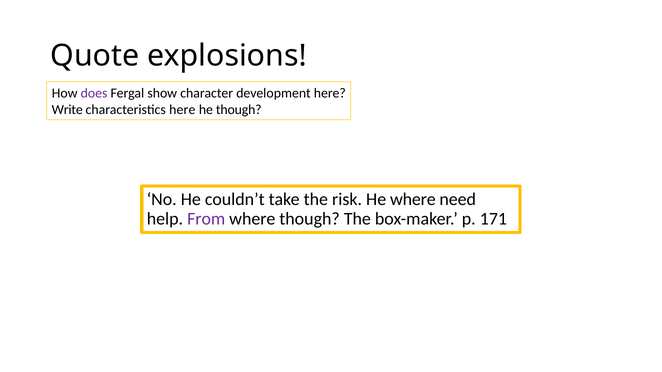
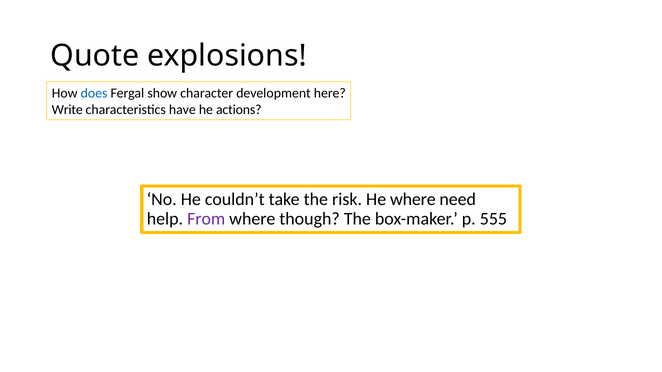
does colour: purple -> blue (94, 93)
characteristics here: here -> have (182, 110)
he though: though -> actions (239, 110)
171: 171 -> 555 (493, 219)
